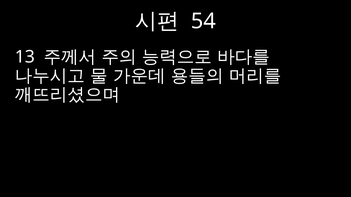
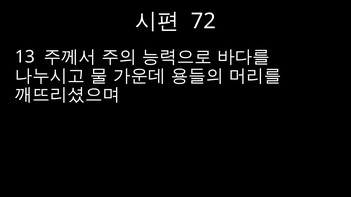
54: 54 -> 72 (203, 21)
